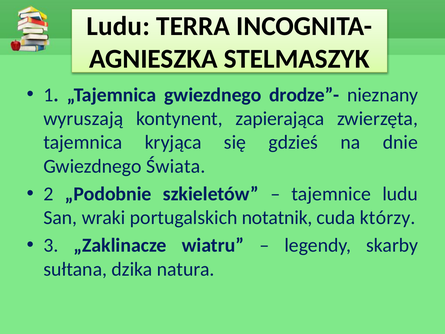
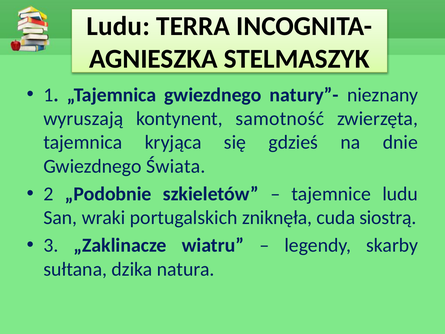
drodze”-: drodze”- -> natury”- (304, 95)
zapierająca: zapierająca -> samotność (280, 119)
notatnik: notatnik -> zniknęła (277, 217)
którzy: którzy -> siostrą (388, 217)
